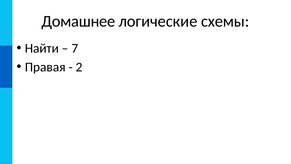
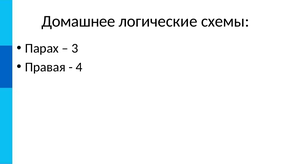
Найти: Найти -> Парах (42, 48)
7: 7 -> 3 (75, 48)
2: 2 -> 4 (79, 67)
